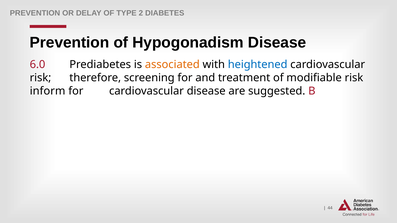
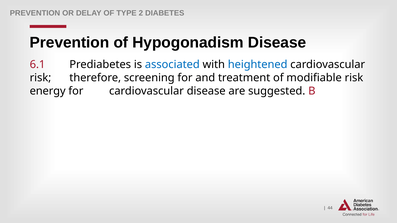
6.0: 6.0 -> 6.1 (38, 65)
associated colour: orange -> blue (172, 65)
inform: inform -> energy (48, 91)
